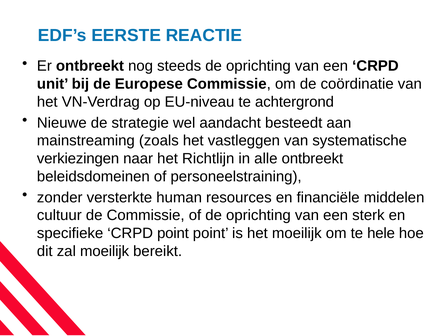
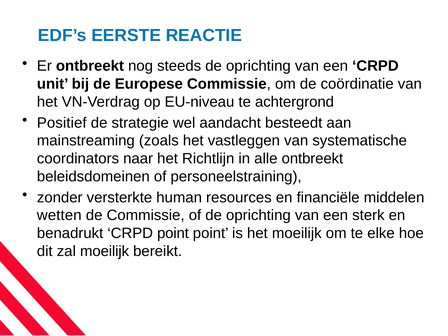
Nieuwe: Nieuwe -> Positief (62, 123)
verkiezingen: verkiezingen -> coordinators (78, 159)
cultuur: cultuur -> wetten (59, 215)
specifieke: specifieke -> benadrukt (70, 233)
hele: hele -> elke (381, 233)
